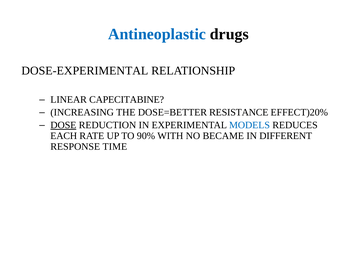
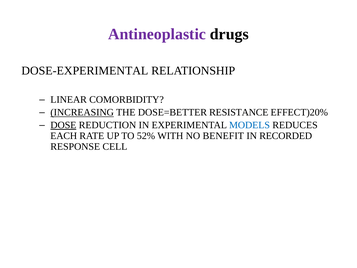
Antineoplastic colour: blue -> purple (157, 34)
CAPECITABINE: CAPECITABINE -> COMORBIDITY (127, 100)
INCREASING underline: none -> present (82, 112)
90%: 90% -> 52% (146, 136)
BECAME: BECAME -> BENEFIT (223, 136)
DIFFERENT: DIFFERENT -> RECORDED (286, 136)
TIME: TIME -> CELL (115, 146)
